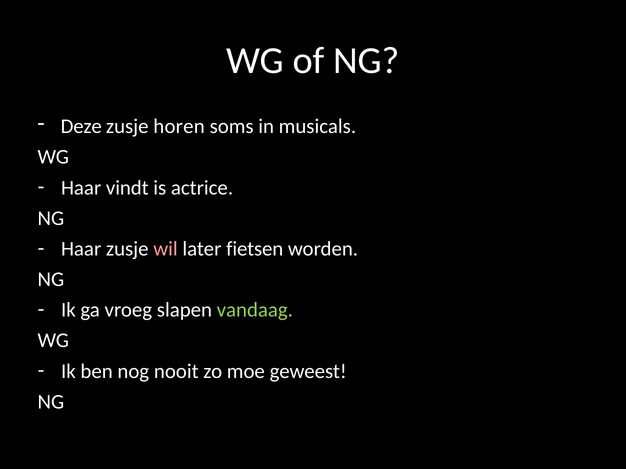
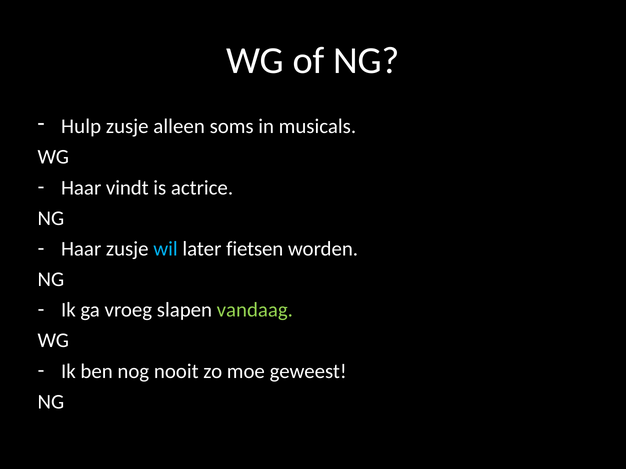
Deze: Deze -> Hulp (81, 127)
horen: horen -> alleen (179, 127)
wil colour: pink -> light blue (166, 249)
